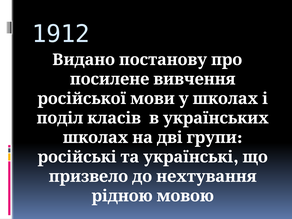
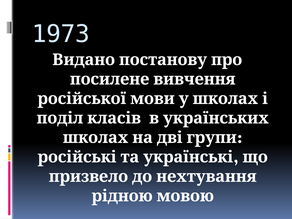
1912: 1912 -> 1973 (61, 34)
